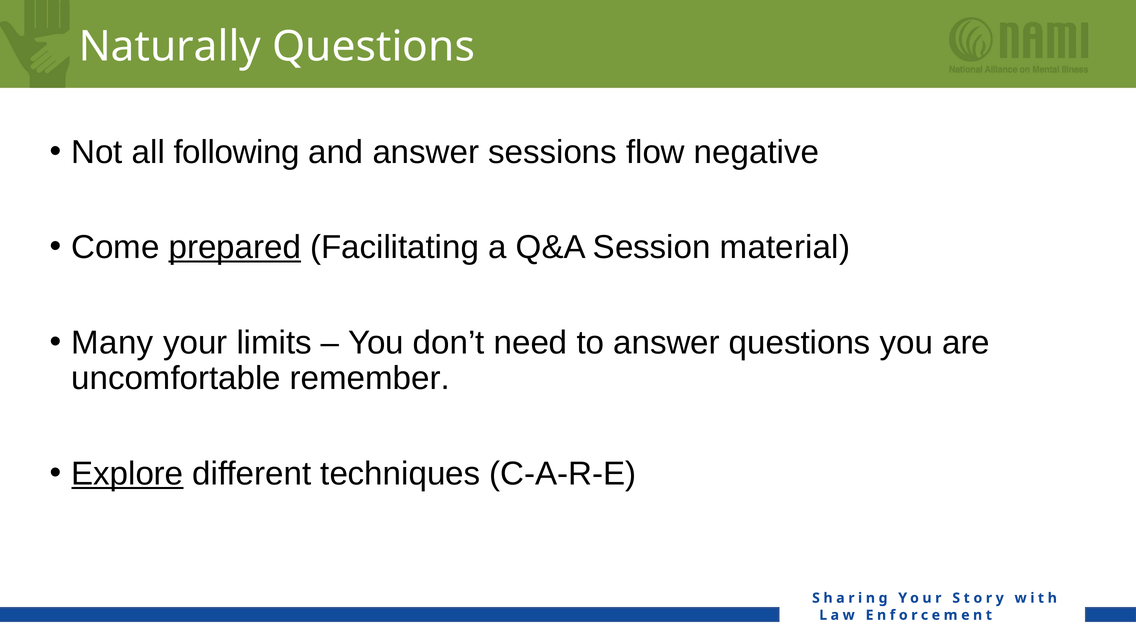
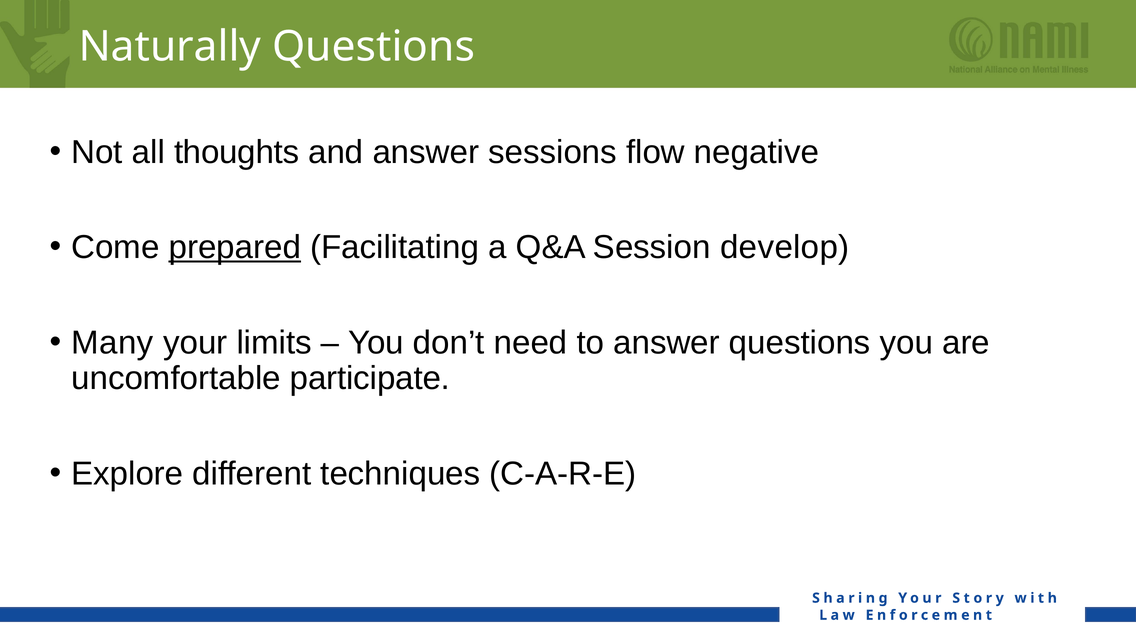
following: following -> thoughts (237, 152)
material: material -> develop (785, 247)
remember: remember -> participate (370, 378)
Explore underline: present -> none (127, 474)
